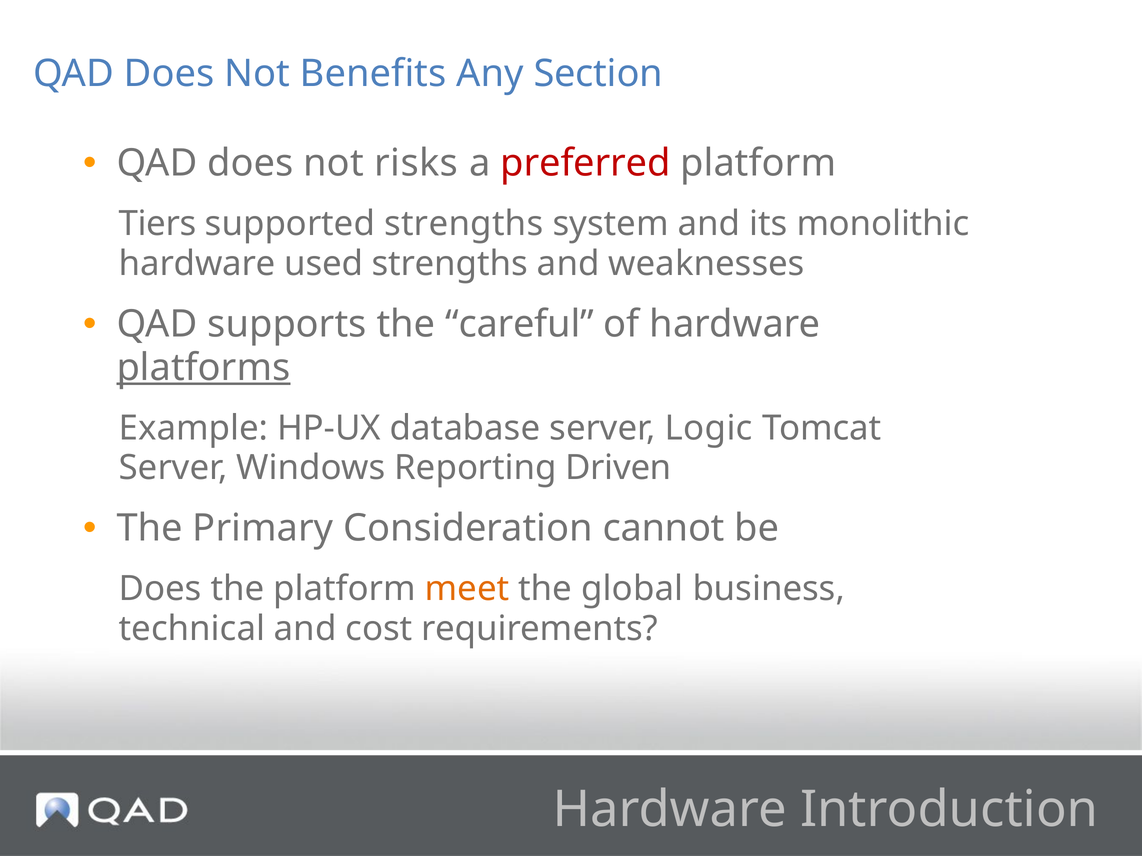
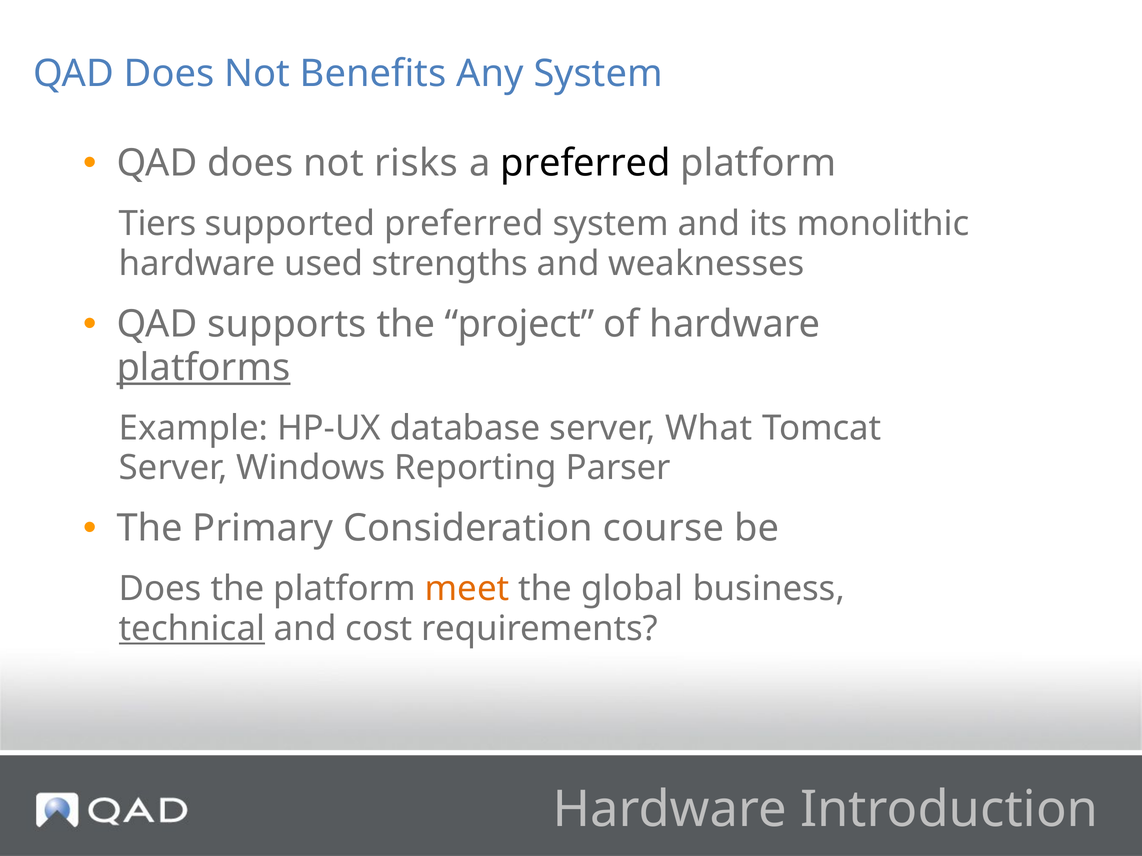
Any Section: Section -> System (598, 74)
preferred colour: red -> black (585, 163)
supported strengths: strengths -> preferred (464, 224)
careful: careful -> project (520, 324)
Logic: Logic -> What (709, 428)
Driven: Driven -> Parser (618, 468)
cannot: cannot -> course (663, 529)
technical underline: none -> present (192, 629)
